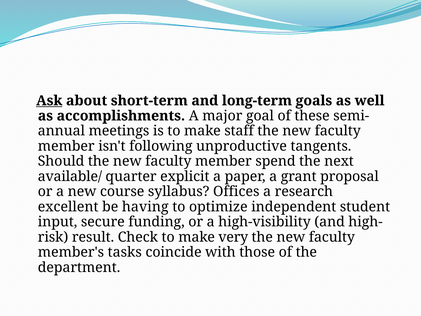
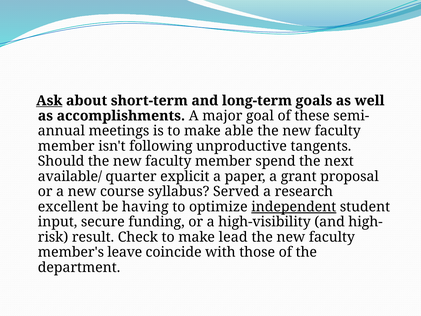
staff: staff -> able (239, 131)
Offices: Offices -> Served (236, 191)
independent underline: none -> present (294, 207)
very: very -> lead (233, 237)
tasks: tasks -> leave (125, 252)
